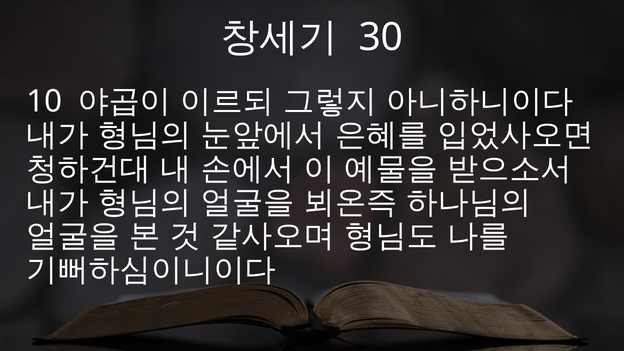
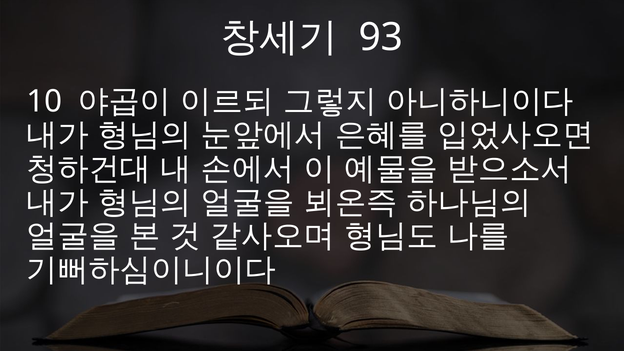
30: 30 -> 93 (381, 38)
